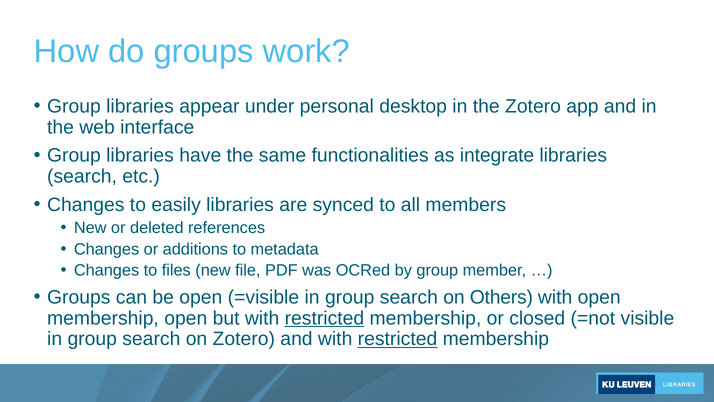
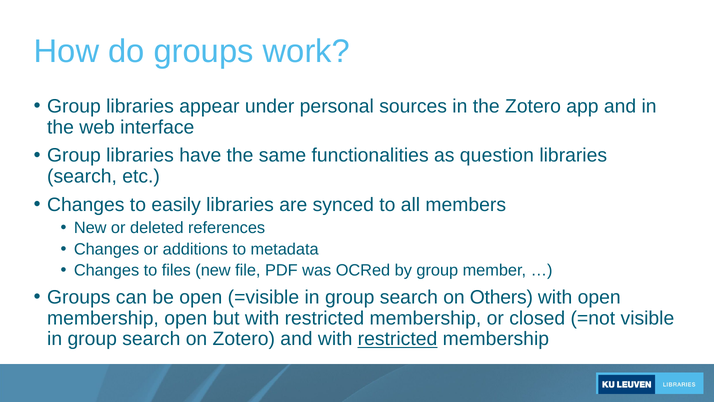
desktop: desktop -> sources (413, 106)
integrate: integrate -> question (497, 155)
restricted underline: present -> none (324, 318)
